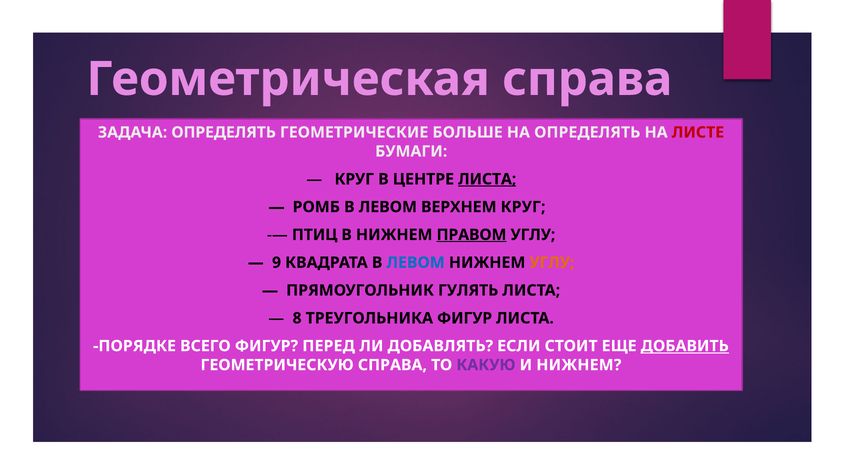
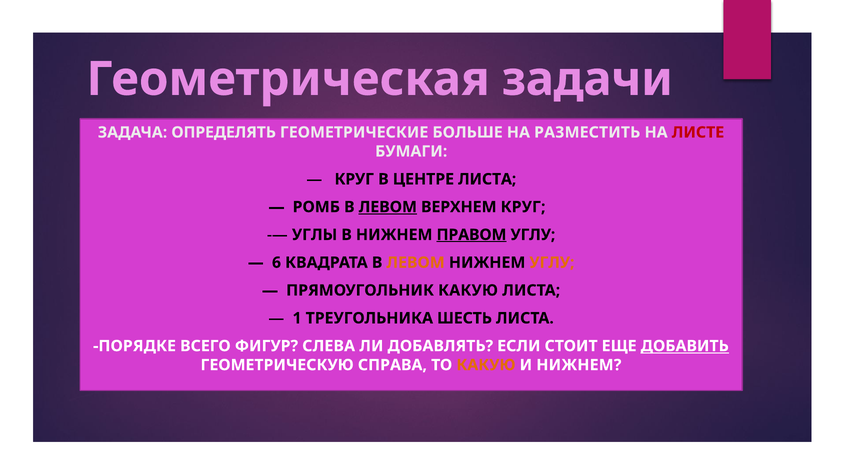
Геометрическая справа: справа -> задачи (587, 79)
НА ОПРЕДЕЛЯТЬ: ОПРЕДЕЛЯТЬ -> РАЗМЕСТИТЬ (587, 132)
ЛИСТА underline: present -> none (487, 179)
ЛЕВОМ underline: none -> present (388, 207)
ПТИЦ: ПТИЦ -> УГЛЫ (315, 235)
9: 9 -> 6 (277, 263)
ЛЕВОМ colour: blue -> orange (416, 263)
ПРЯМОУГОЛЬНИК ГУЛЯТЬ: ГУЛЯТЬ -> КАКУЮ (468, 291)
8: 8 -> 1 (297, 318)
ТРЕУГОЛЬНИКА ФИГУР: ФИГУР -> ШЕСТЬ (465, 318)
ПЕРЕД: ПЕРЕД -> СЛЕВА (329, 346)
КАКУЮ colour: purple -> orange (486, 365)
